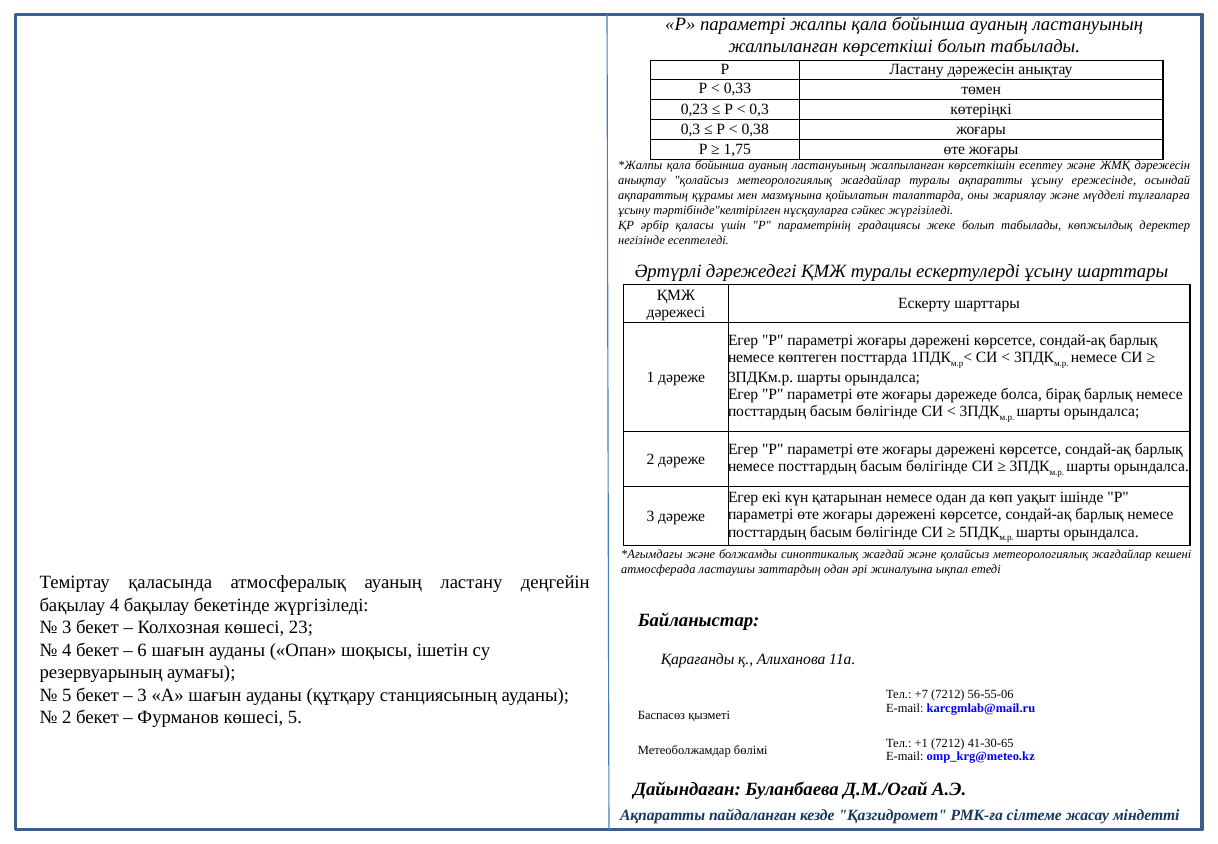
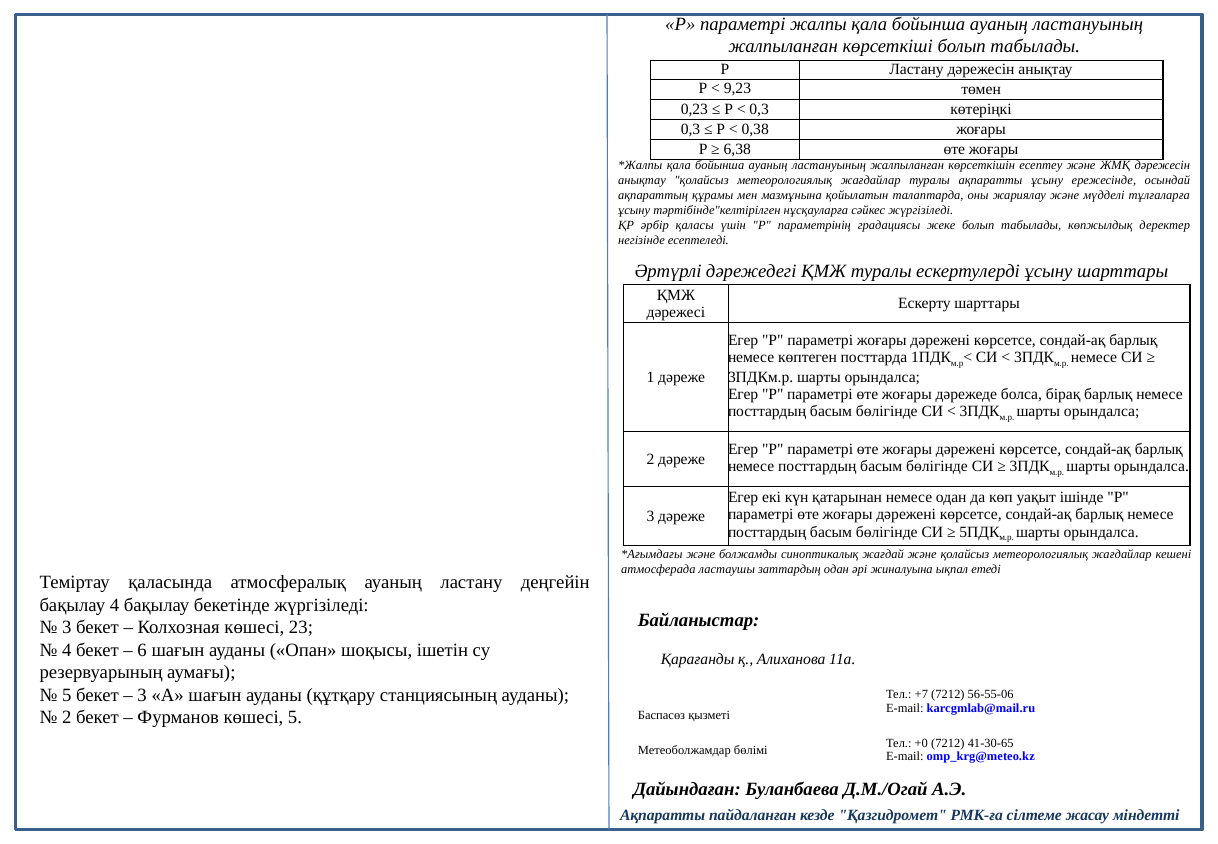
0,33: 0,33 -> 9,23 (737, 89)
1,75: 1,75 -> 6,38 (737, 149)
+1: +1 -> +0 (921, 742)
